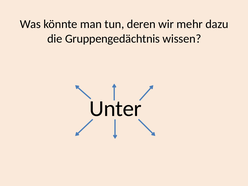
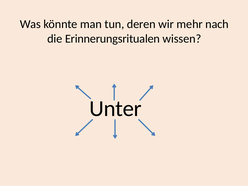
dazu: dazu -> nach (217, 24)
Gruppengedächtnis: Gruppengedächtnis -> Erinnerungsritualen (112, 39)
